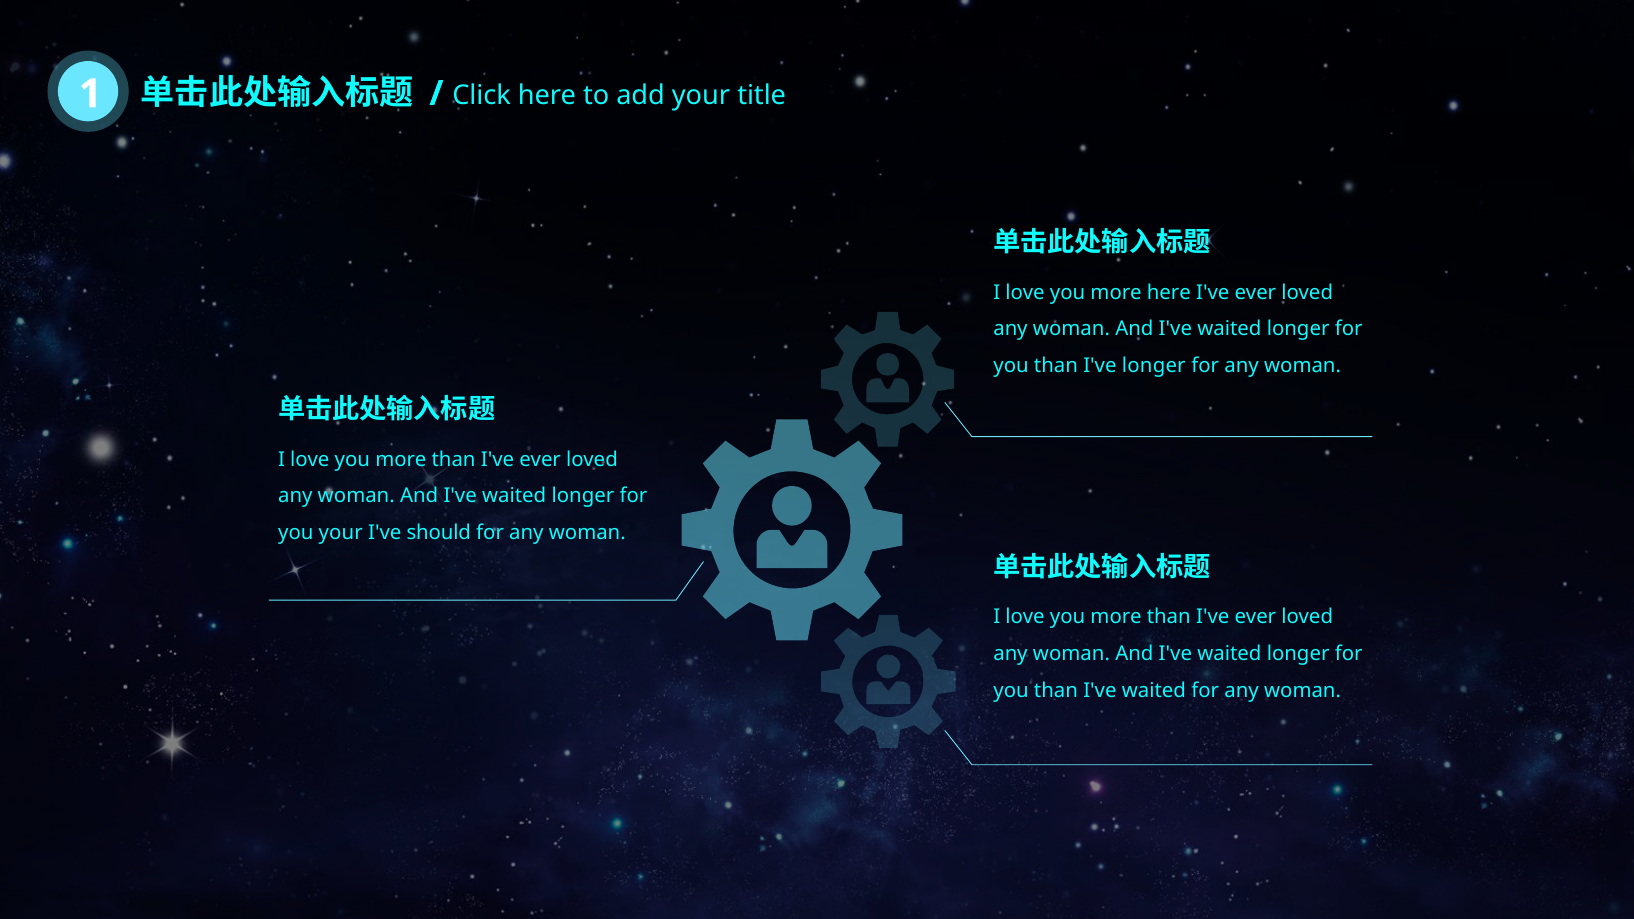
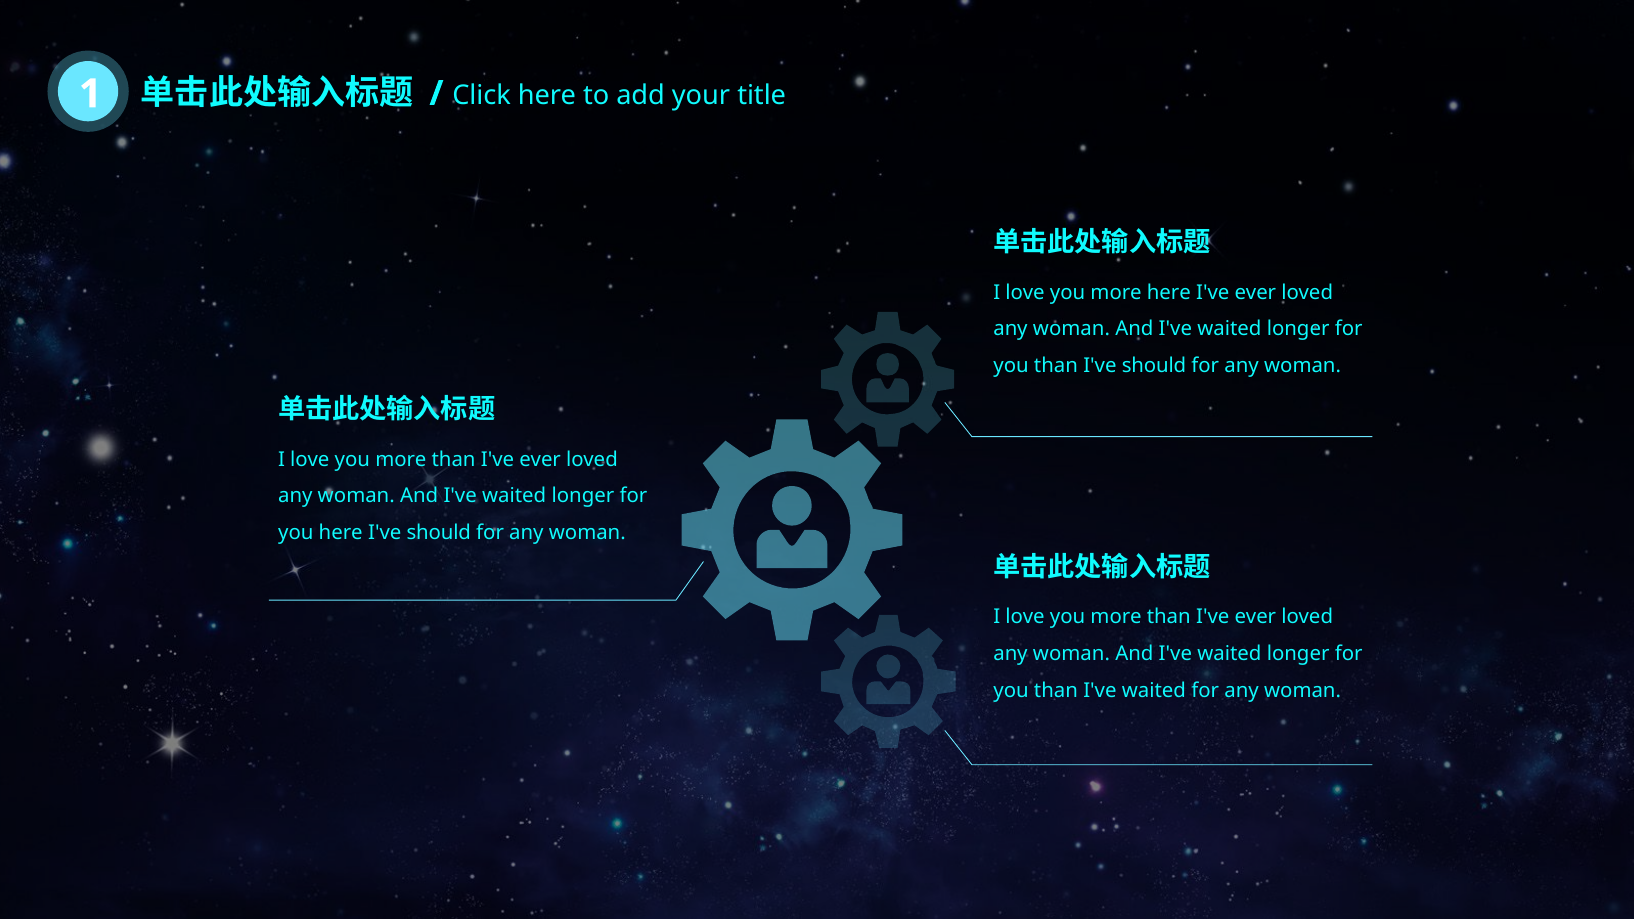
than I've longer: longer -> should (1154, 366)
you your: your -> here (341, 533)
